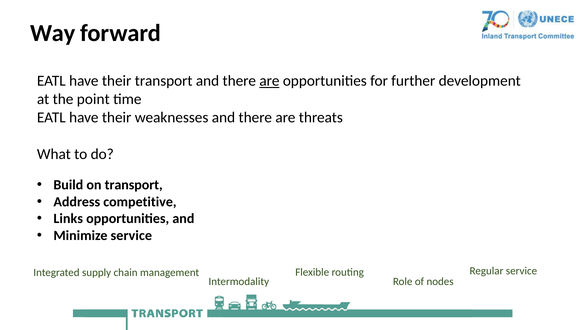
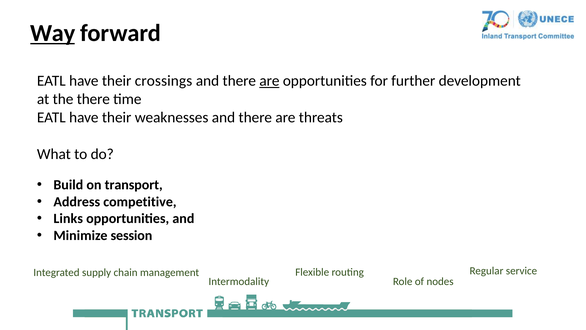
Way underline: none -> present (53, 33)
their transport: transport -> crossings (164, 81)
the point: point -> there (93, 99)
Minimize service: service -> session (131, 235)
